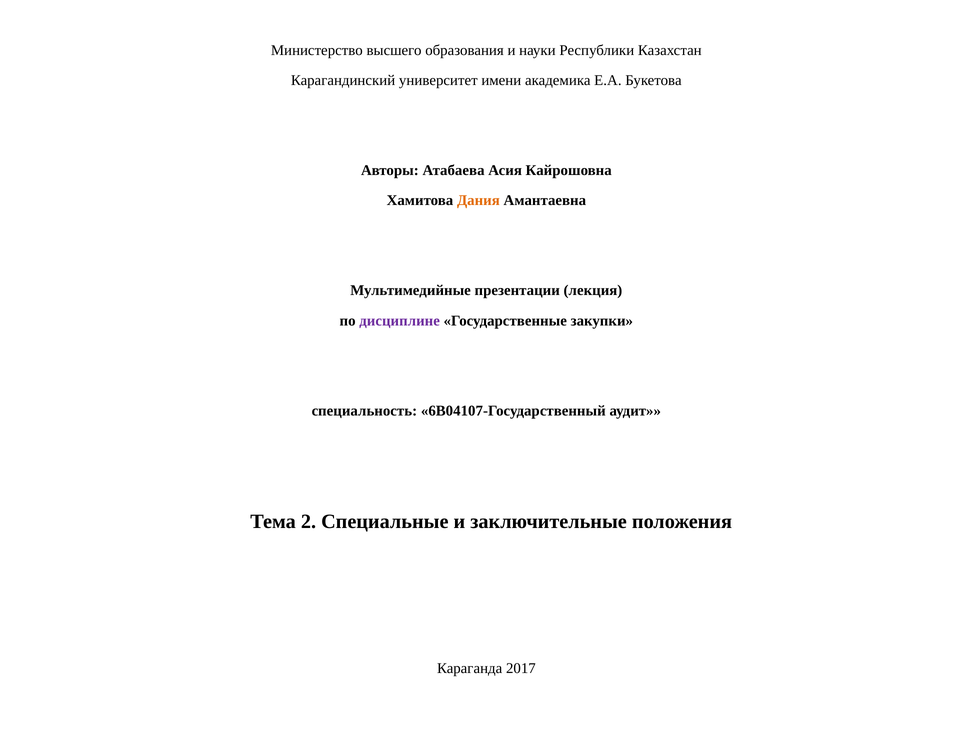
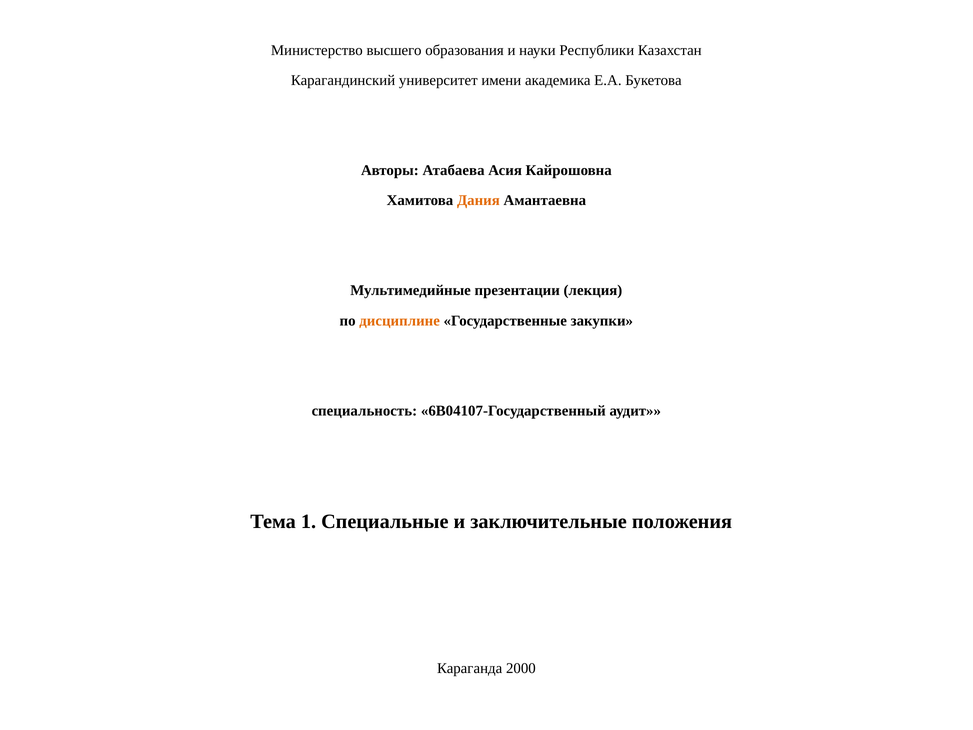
дисциплине colour: purple -> orange (400, 321)
2: 2 -> 1 (309, 521)
2017: 2017 -> 2000 (521, 668)
